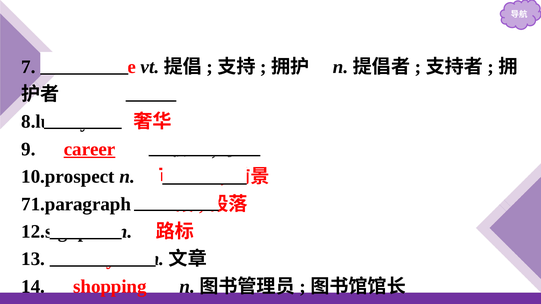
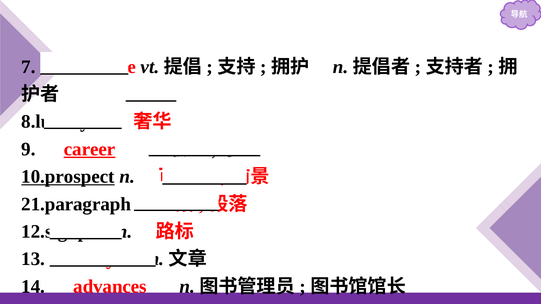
10.prospect underline: none -> present (68, 177)
71.paragraph: 71.paragraph -> 21.paragraph (76, 204)
shopping: shopping -> advances (110, 287)
